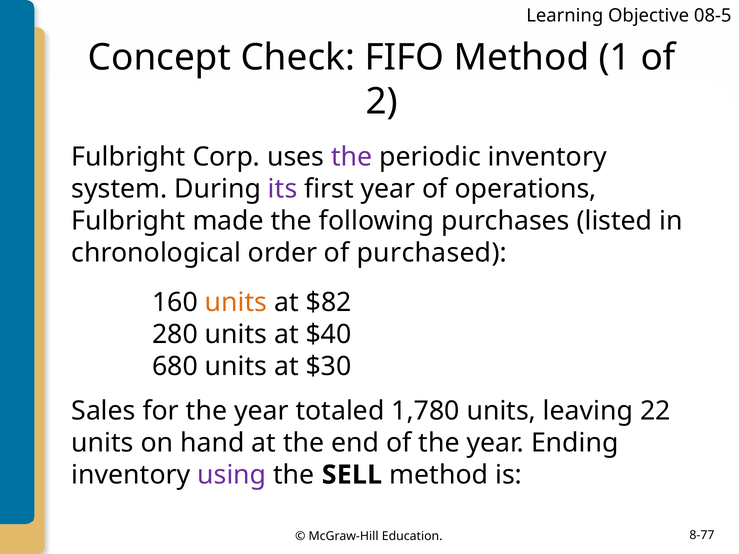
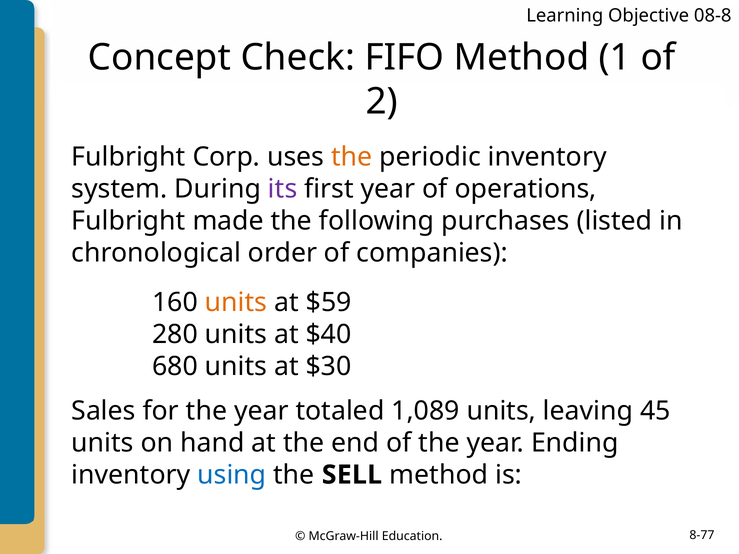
08-5: 08-5 -> 08-8 (713, 16)
the colour: purple -> orange (352, 157)
purchased: purchased -> companies (432, 253)
$82: $82 -> $59 (329, 303)
1,780: 1,780 -> 1,089 (426, 411)
22: 22 -> 45 (655, 411)
using colour: purple -> blue (232, 475)
